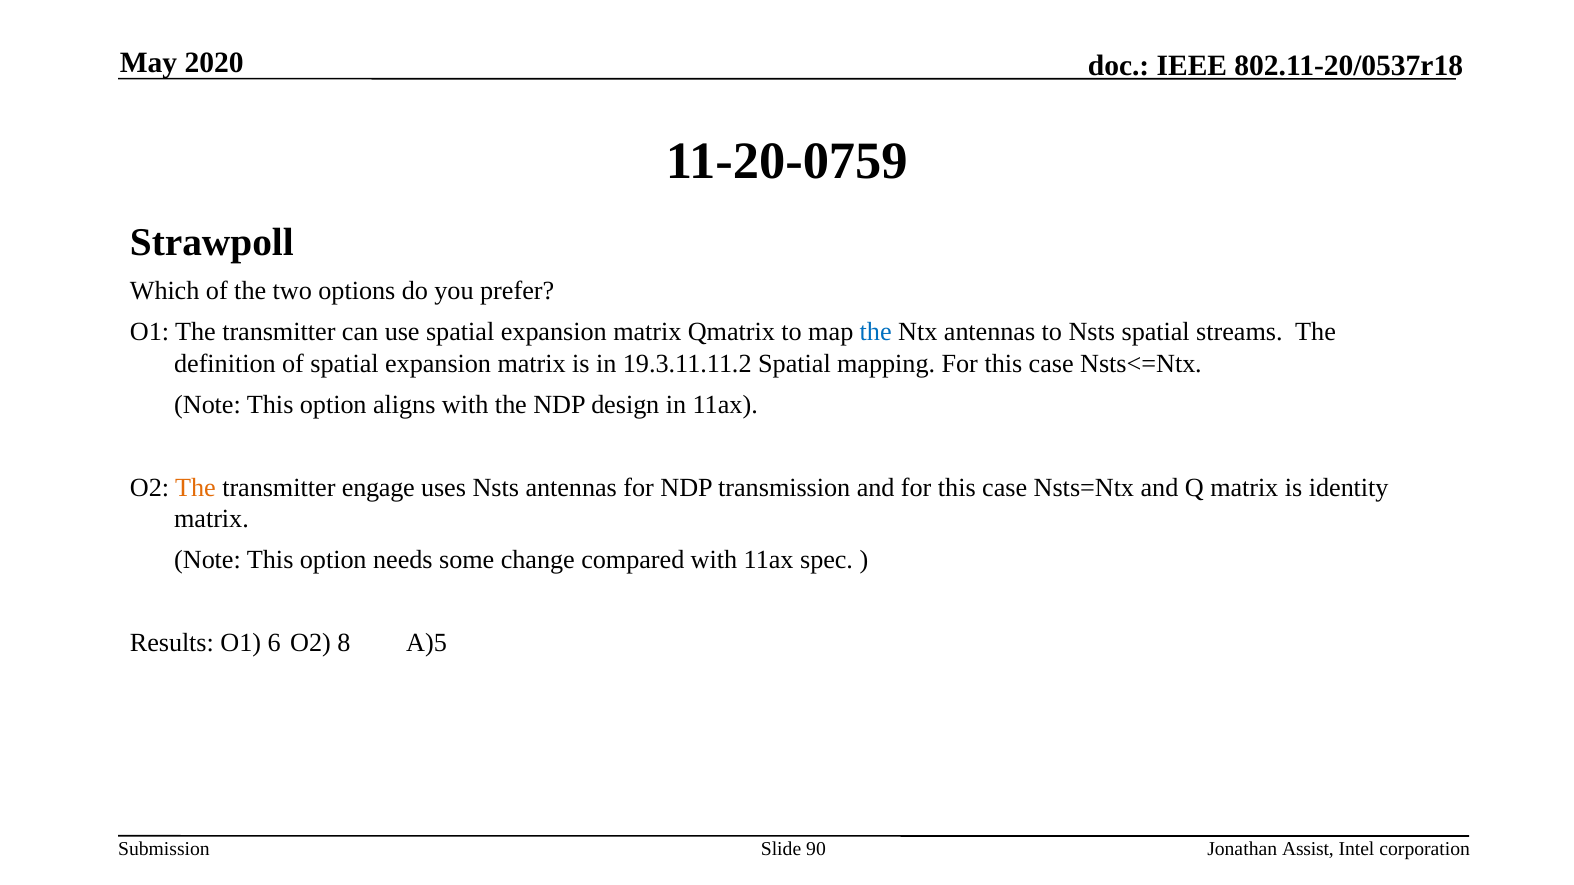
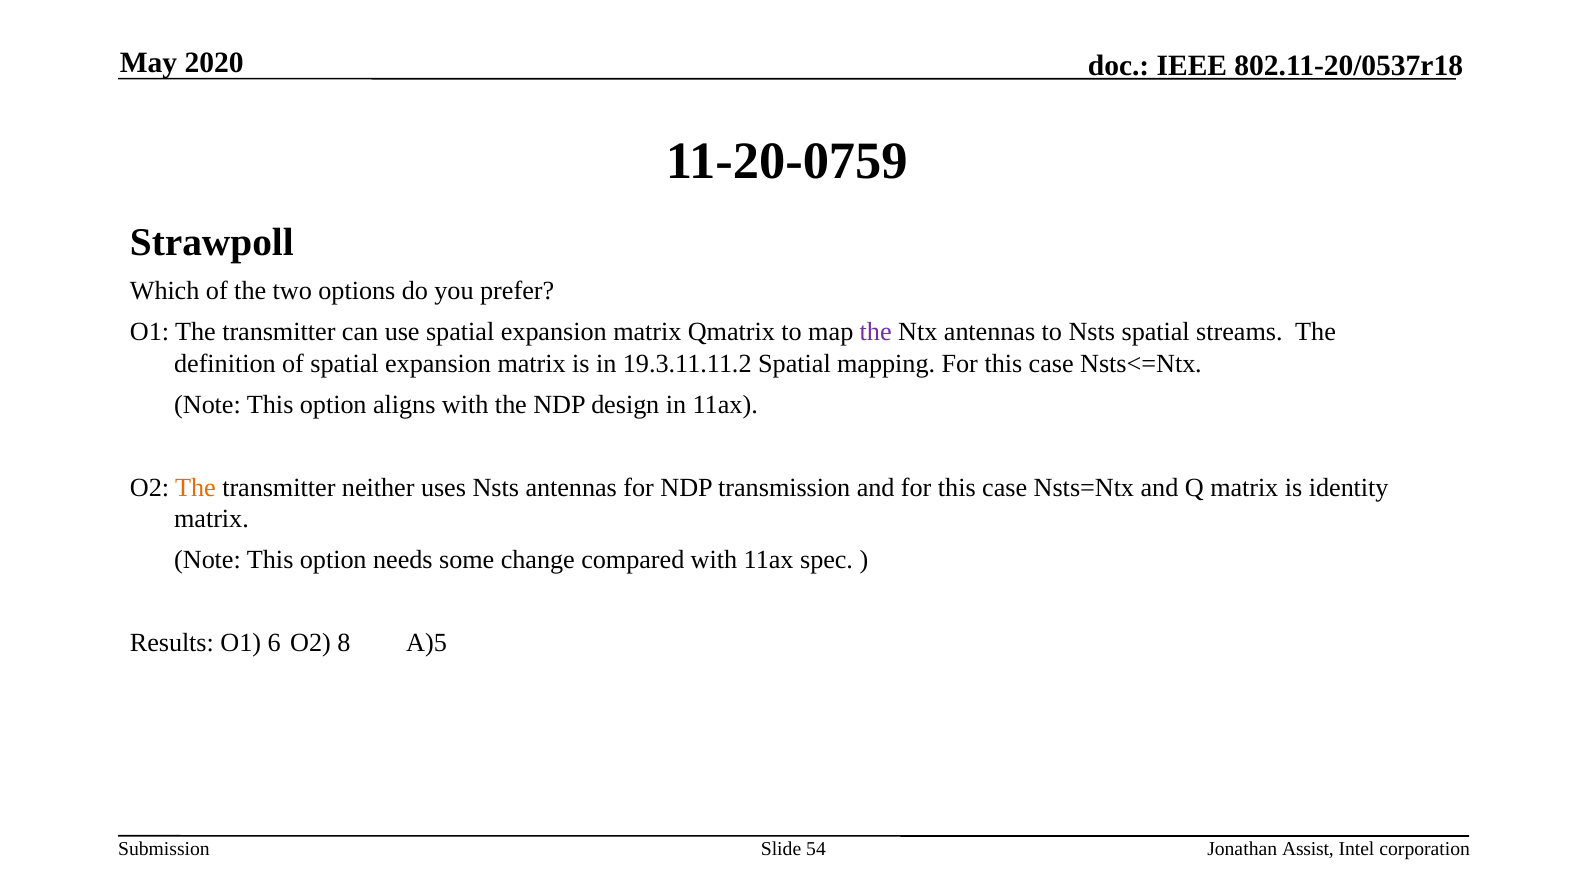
the colour: blue -> purple (876, 332)
engage: engage -> neither (378, 488)
90: 90 -> 54 (816, 849)
